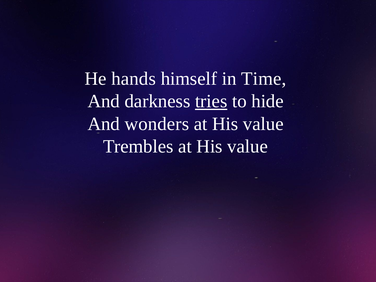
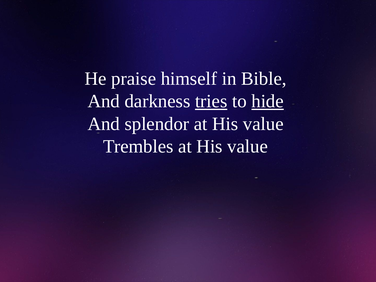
hands: hands -> praise (134, 79)
Time: Time -> Bible (264, 79)
hide underline: none -> present (268, 101)
wonders: wonders -> splendor (157, 124)
